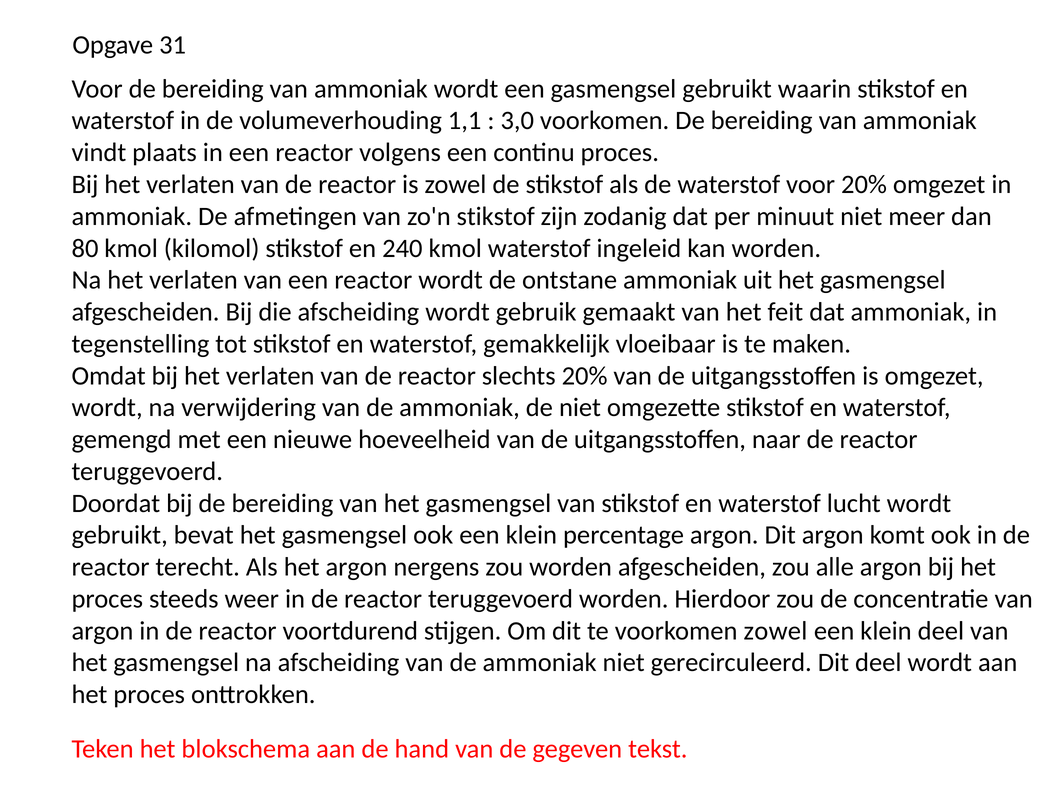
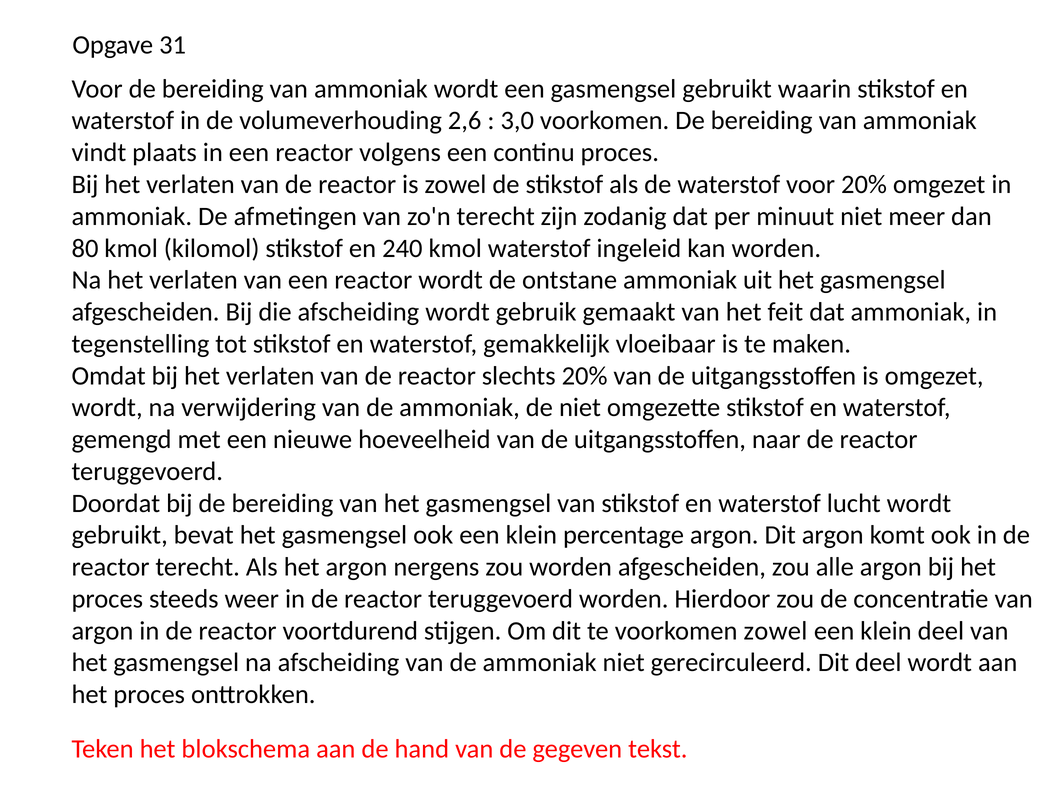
1,1: 1,1 -> 2,6 (465, 121)
zo'n stikstof: stikstof -> terecht (496, 216)
